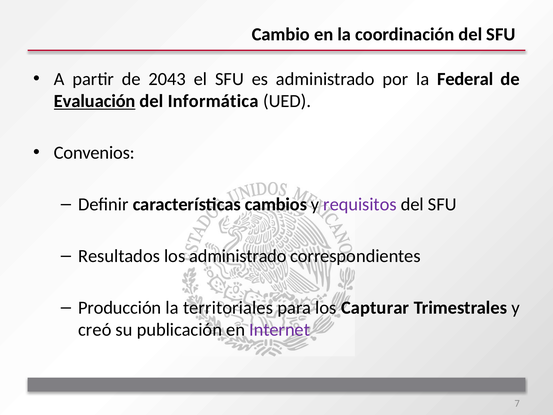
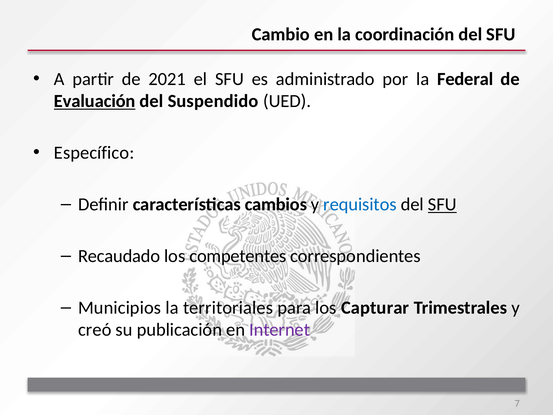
2043: 2043 -> 2021 (167, 79)
Informática: Informática -> Suspendido (213, 101)
Convenios: Convenios -> Específico (94, 153)
requisitos colour: purple -> blue (360, 204)
SFU underline: none -> present (442, 204)
Resultados: Resultados -> Recaudado (119, 256)
los administrado: administrado -> competentes (238, 256)
Producción: Producción -> Municipios (120, 308)
